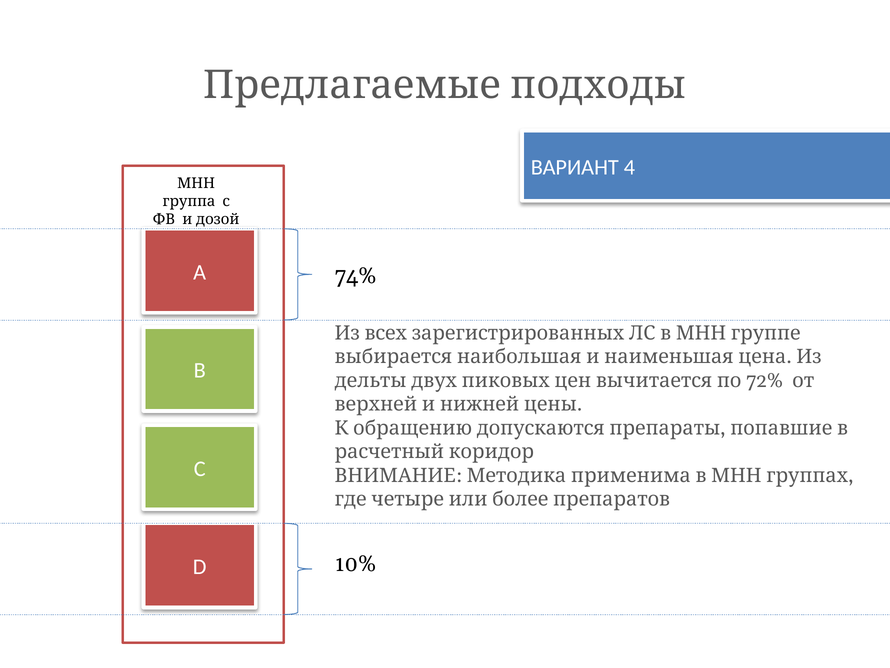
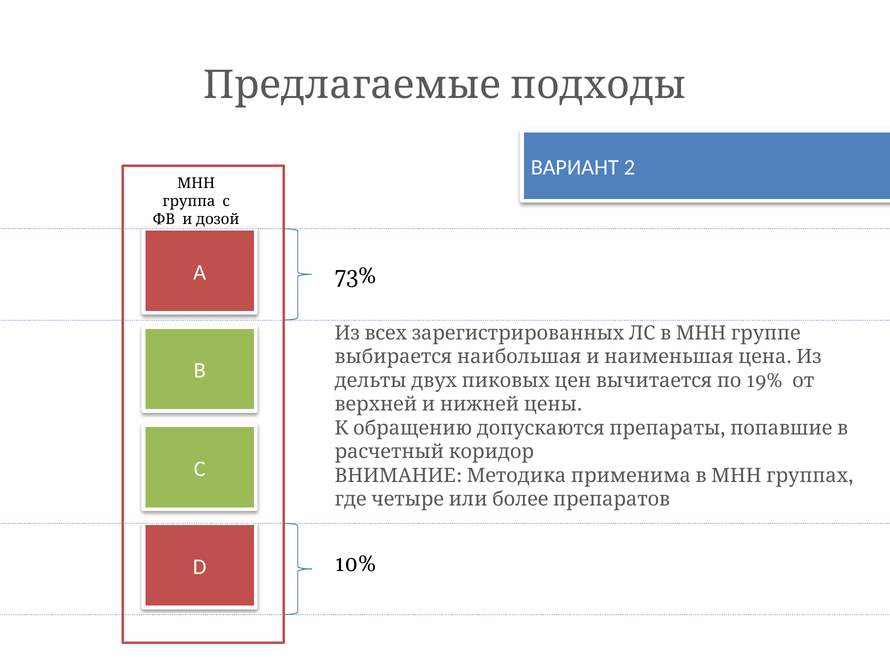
4: 4 -> 2 (629, 167)
74%: 74% -> 73% (356, 275)
72%: 72% -> 19% (765, 380)
